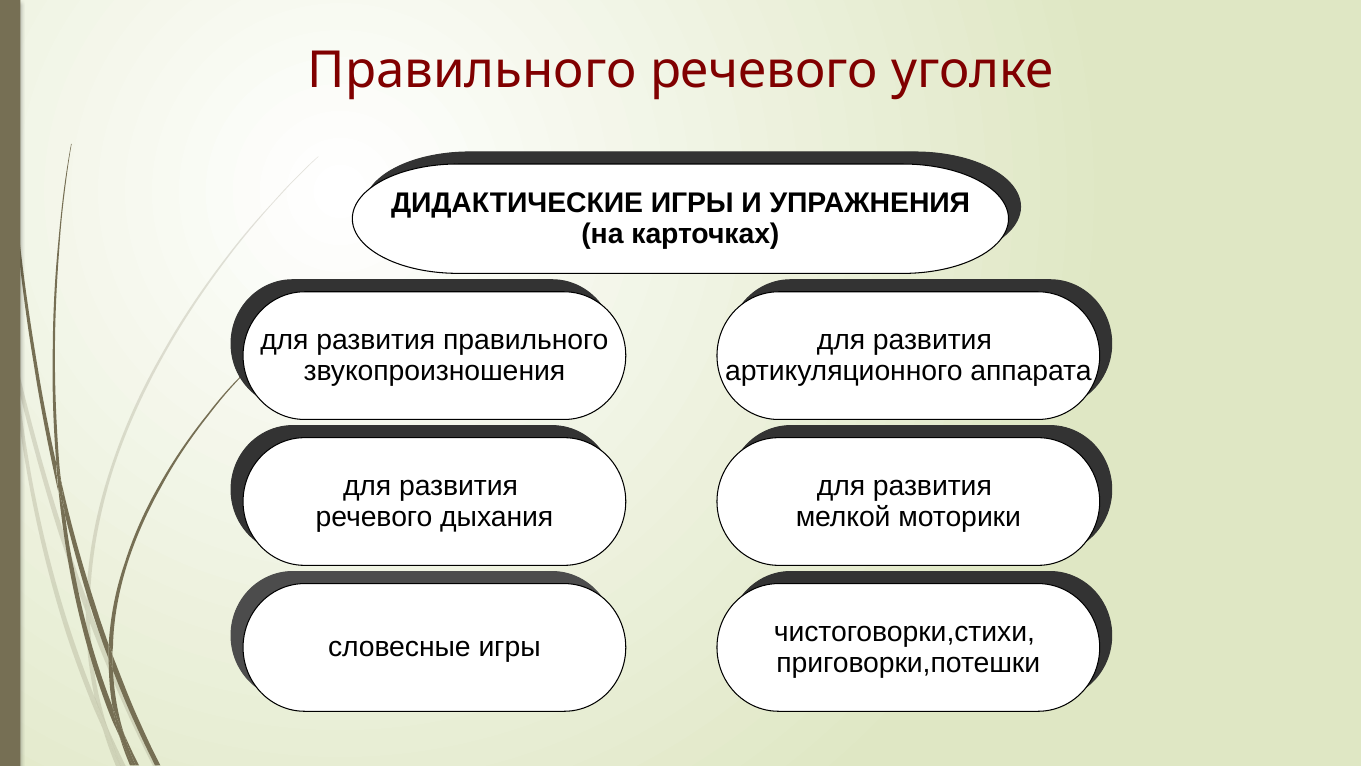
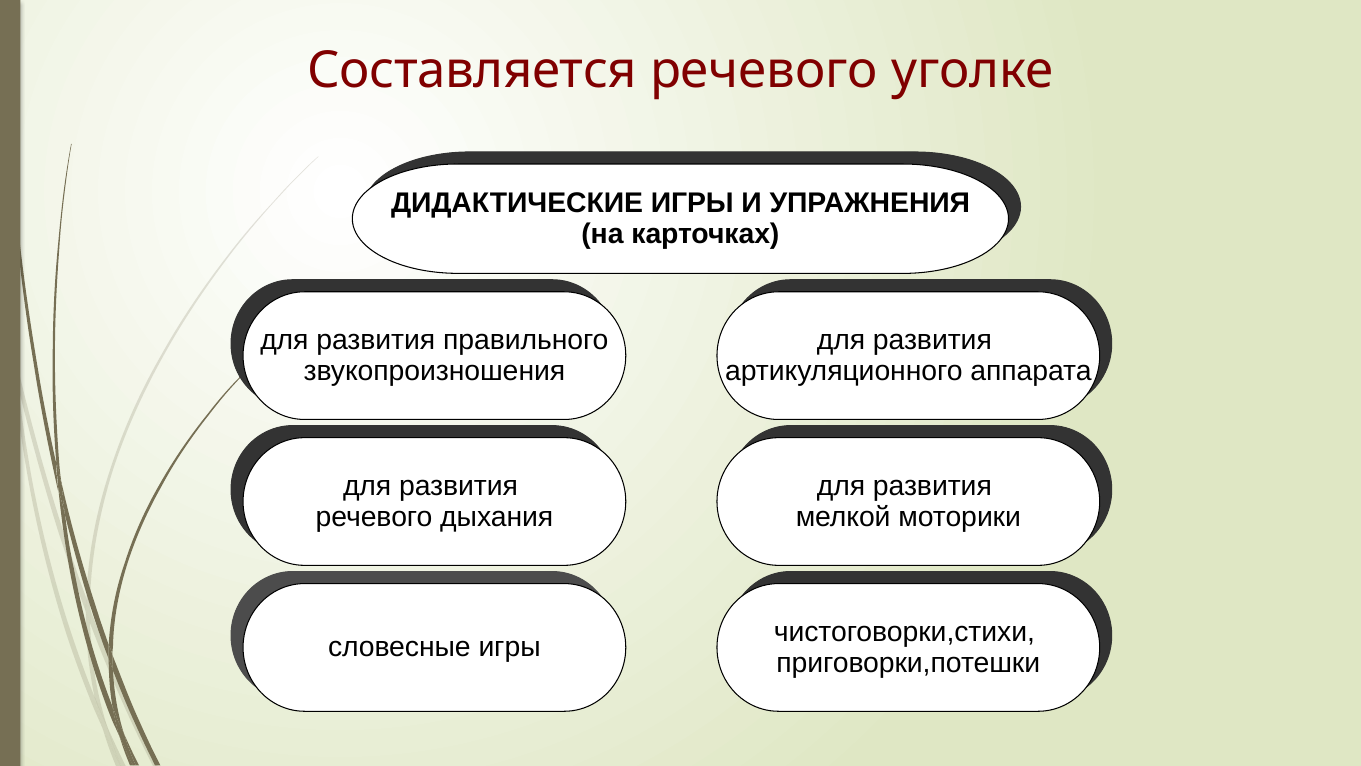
Правильного: Правильного -> Составляется (472, 70)
